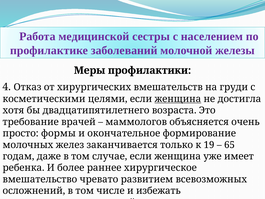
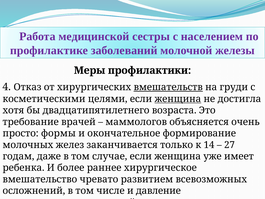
вмешательств underline: none -> present (168, 87)
19: 19 -> 14 (209, 145)
65: 65 -> 27 (229, 145)
избежать: избежать -> давление (158, 191)
